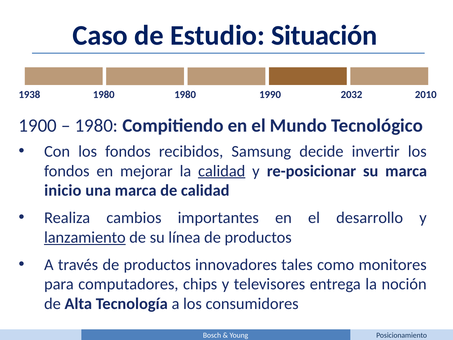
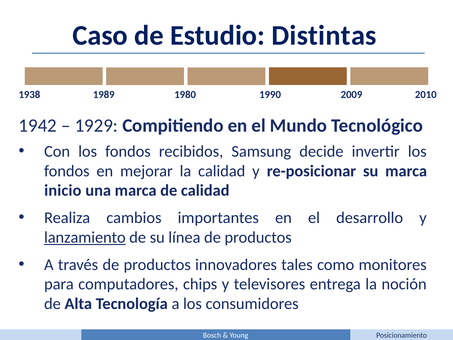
Situación: Situación -> Distintas (324, 35)
1980: 1980 -> 1989 (104, 94)
2032: 2032 -> 2009 (351, 94)
1900: 1900 -> 1942 (38, 125)
1980: 1980 -> 1929 (96, 125)
calidad underline: present -> none (222, 171)
